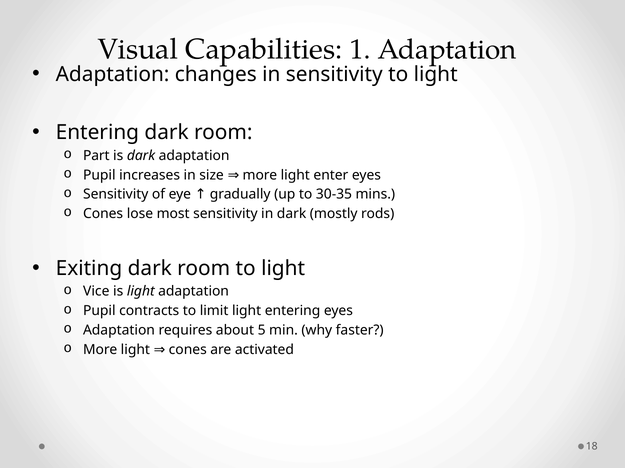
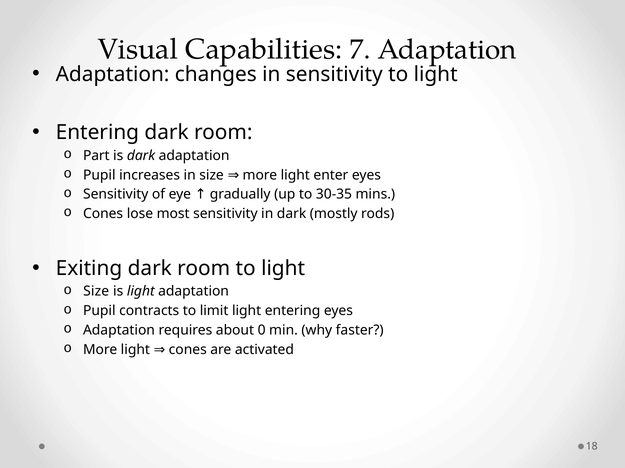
1: 1 -> 7 (360, 50)
Vice: Vice -> Size (96, 292)
5: 5 -> 0 (262, 331)
